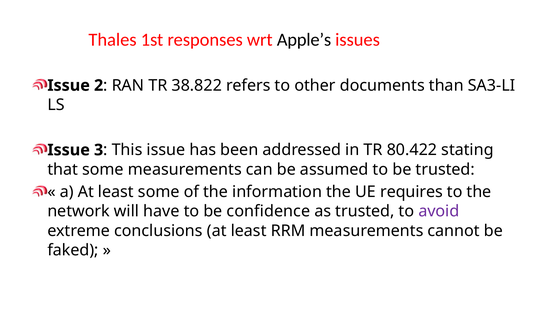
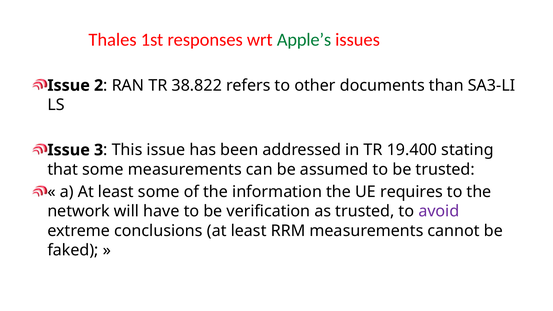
Apple’s colour: black -> green (304, 40)
80.422: 80.422 -> 19.400 (412, 150)
confidence: confidence -> verification (268, 211)
